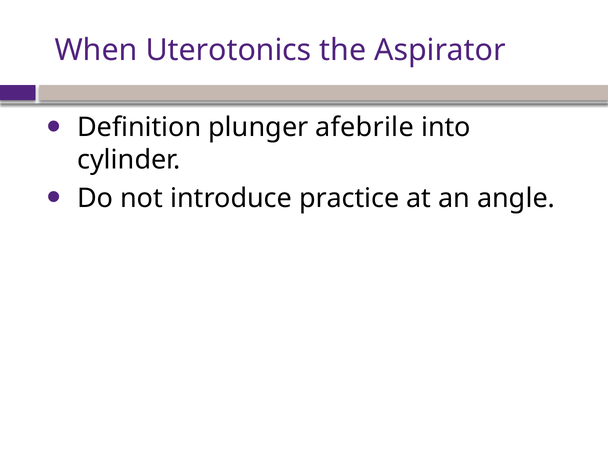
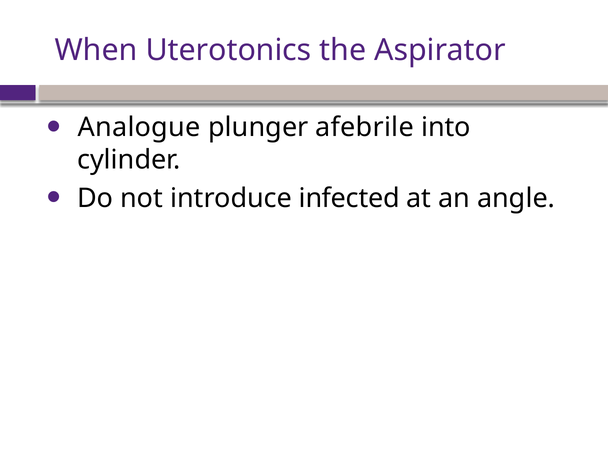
Definition: Definition -> Analogue (139, 128)
practice: practice -> infected (349, 198)
